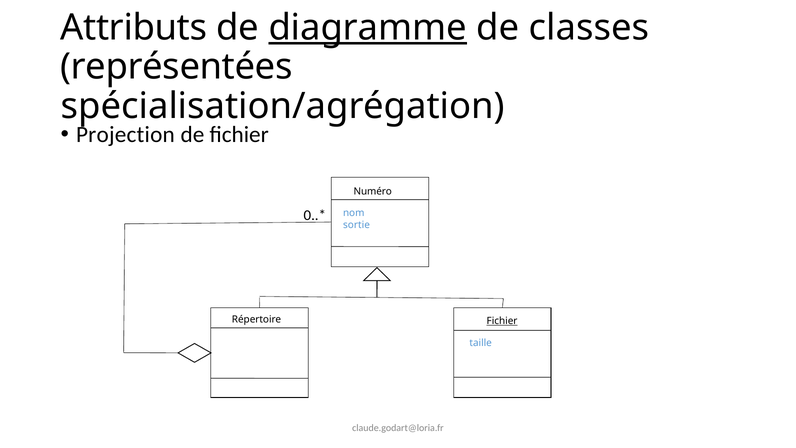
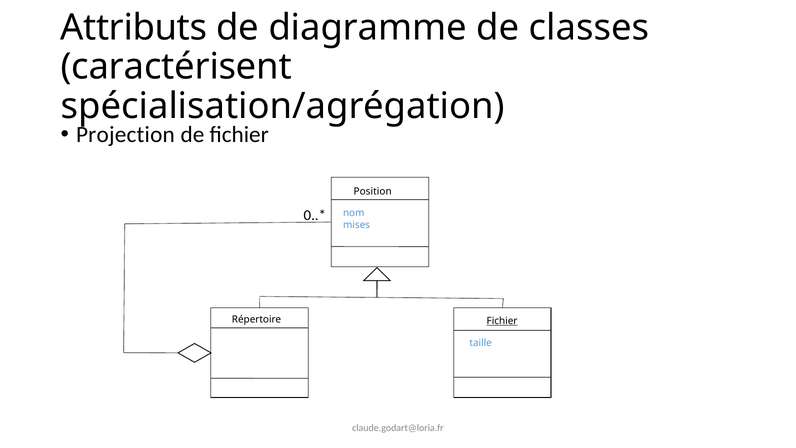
diagramme underline: present -> none (368, 27)
représentées: représentées -> caractérisent (176, 67)
Numéro: Numéro -> Position (373, 191)
sortie: sortie -> mises (357, 225)
